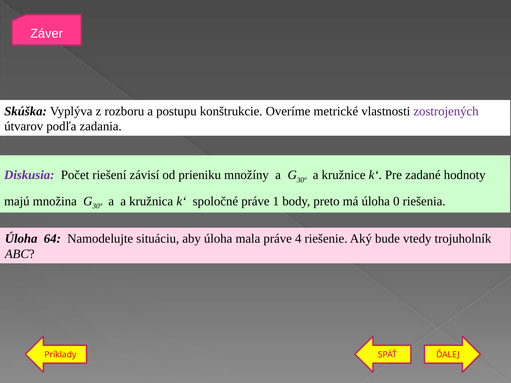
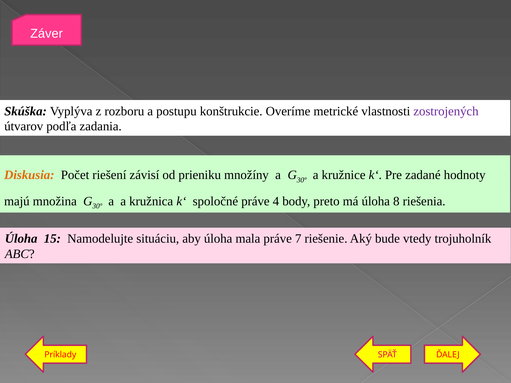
Diskusia colour: purple -> orange (29, 175)
1: 1 -> 4 (276, 201)
0: 0 -> 8 (396, 201)
64: 64 -> 15 (52, 239)
4: 4 -> 7 (298, 239)
